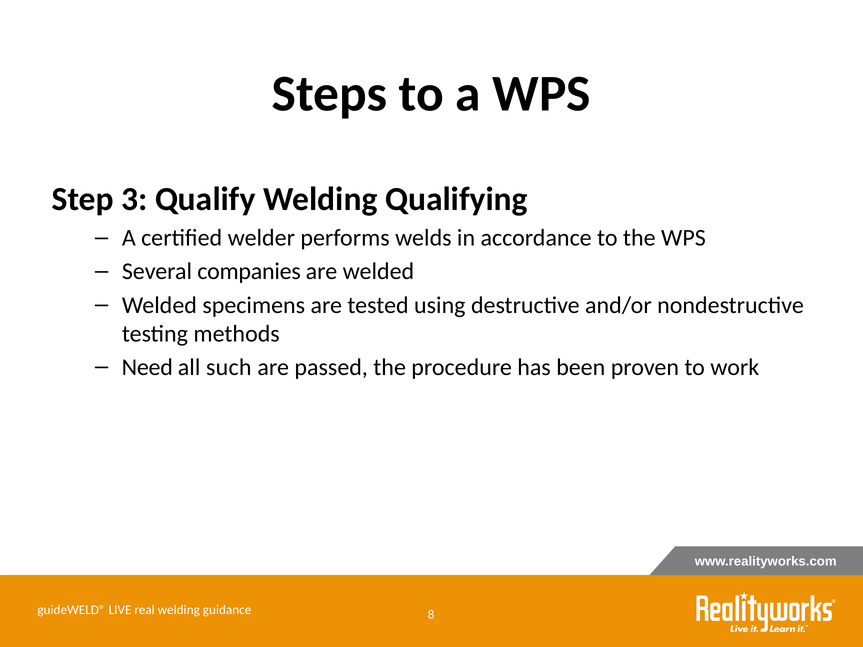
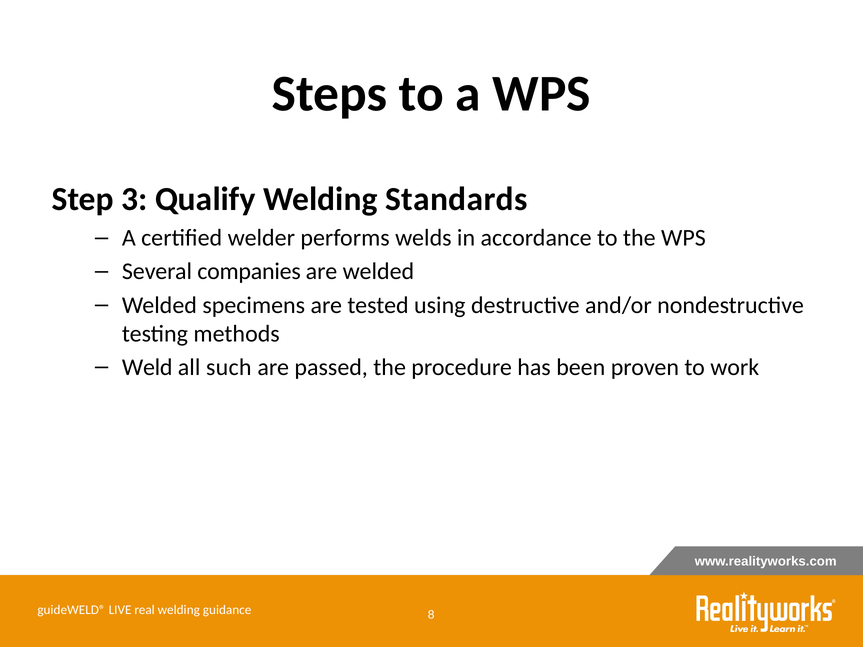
Qualifying: Qualifying -> Standards (456, 199)
Need: Need -> Weld (147, 368)
